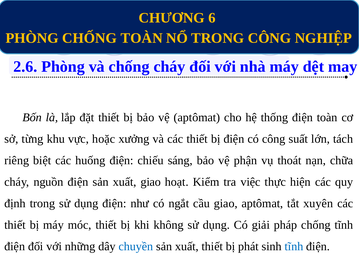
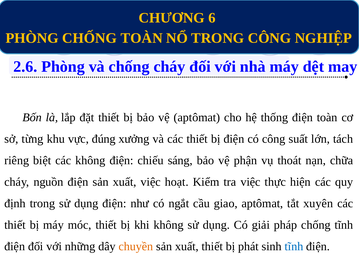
hoặc: hoặc -> đúng (104, 139)
các huống: huống -> không (90, 161)
xuất giao: giao -> việc (151, 182)
chuyền colour: blue -> orange (136, 247)
